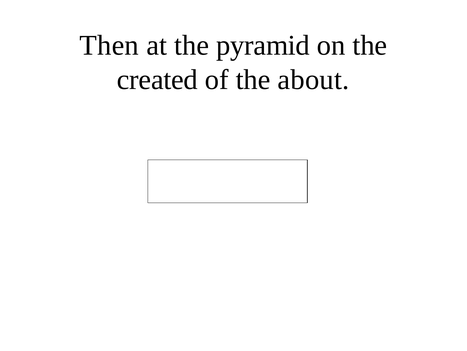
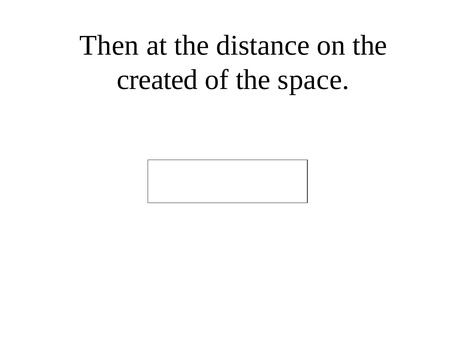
pyramid: pyramid -> distance (263, 45)
about: about -> space (314, 79)
